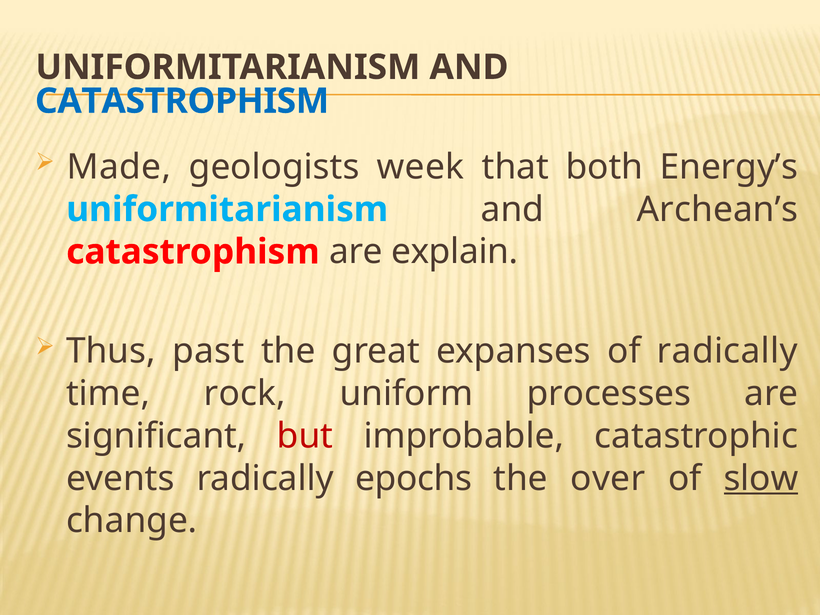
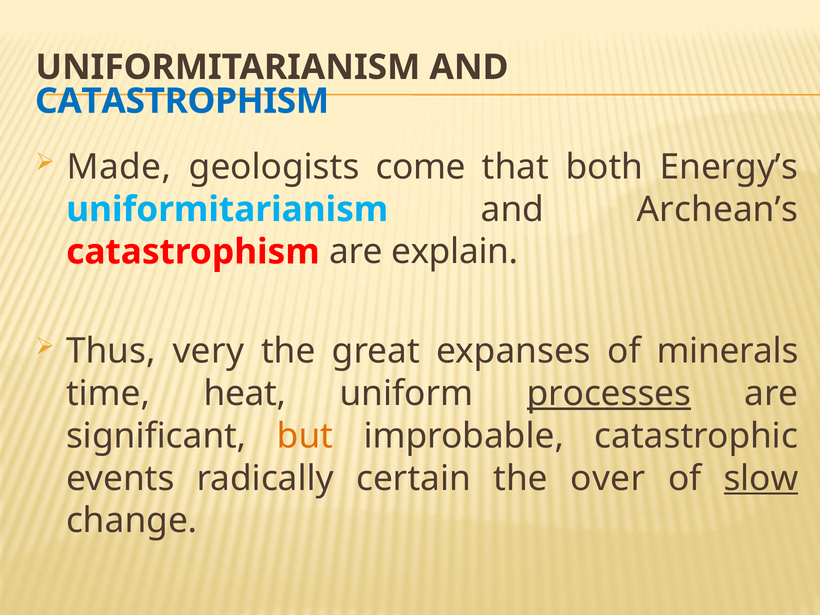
week: week -> come (421, 167)
past: past -> very (208, 351)
of radically: radically -> minerals (728, 351)
rock: rock -> heat (245, 394)
processes underline: none -> present (609, 394)
but colour: red -> orange (305, 436)
epochs: epochs -> certain (414, 478)
